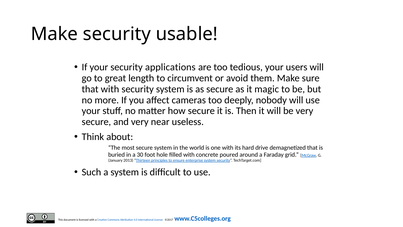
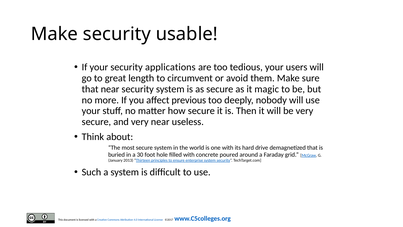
that with: with -> near (110, 89)
cameras: cameras -> previous (189, 100)
